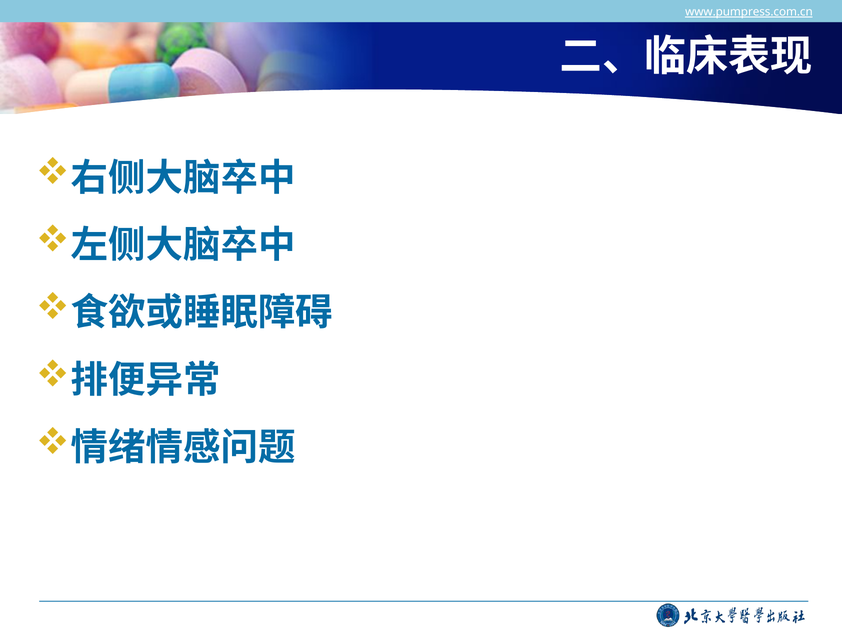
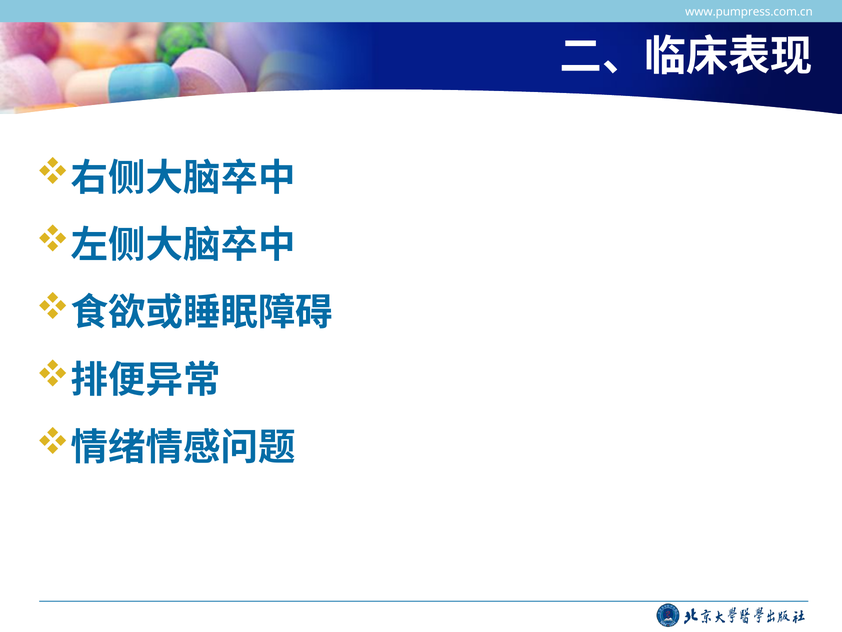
www.pumpress.com.cn underline: present -> none (749, 12)
